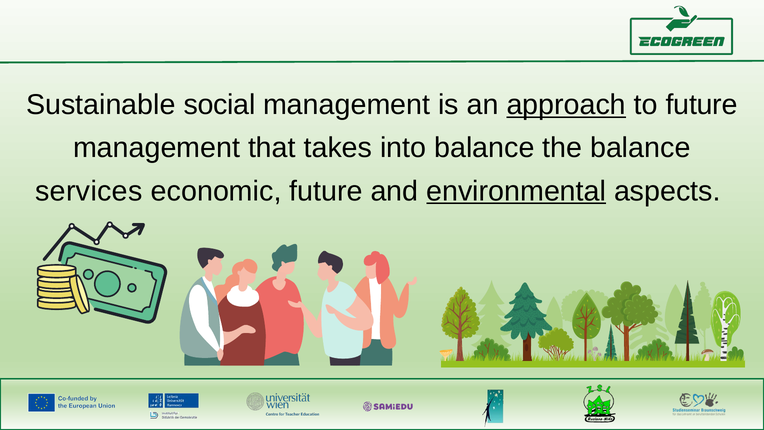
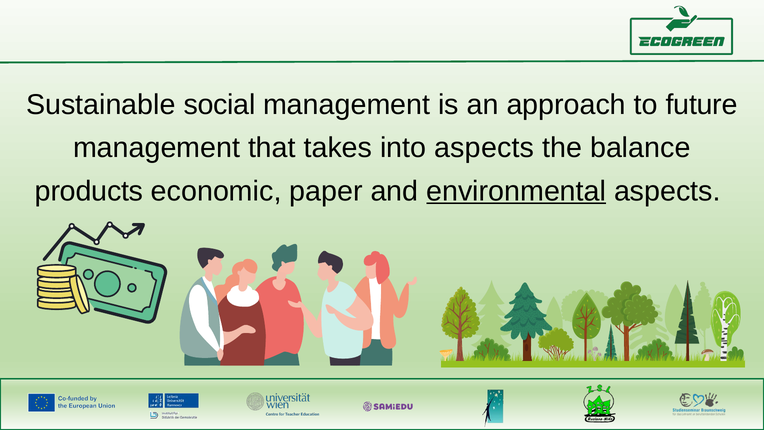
approach underline: present -> none (566, 105)
into balance: balance -> aspects (484, 148)
services: services -> products (89, 191)
economic future: future -> paper (326, 191)
